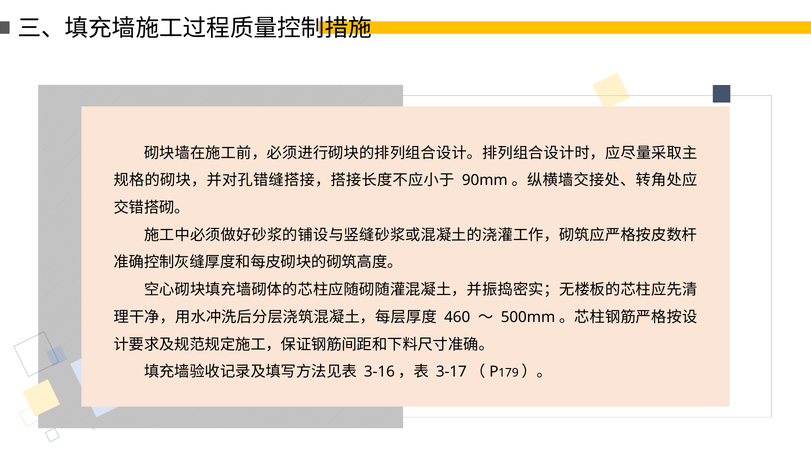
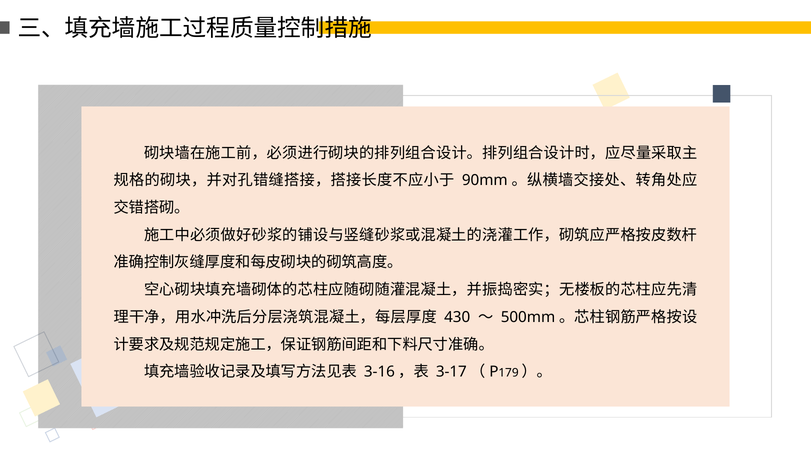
460: 460 -> 430 (457, 317)
